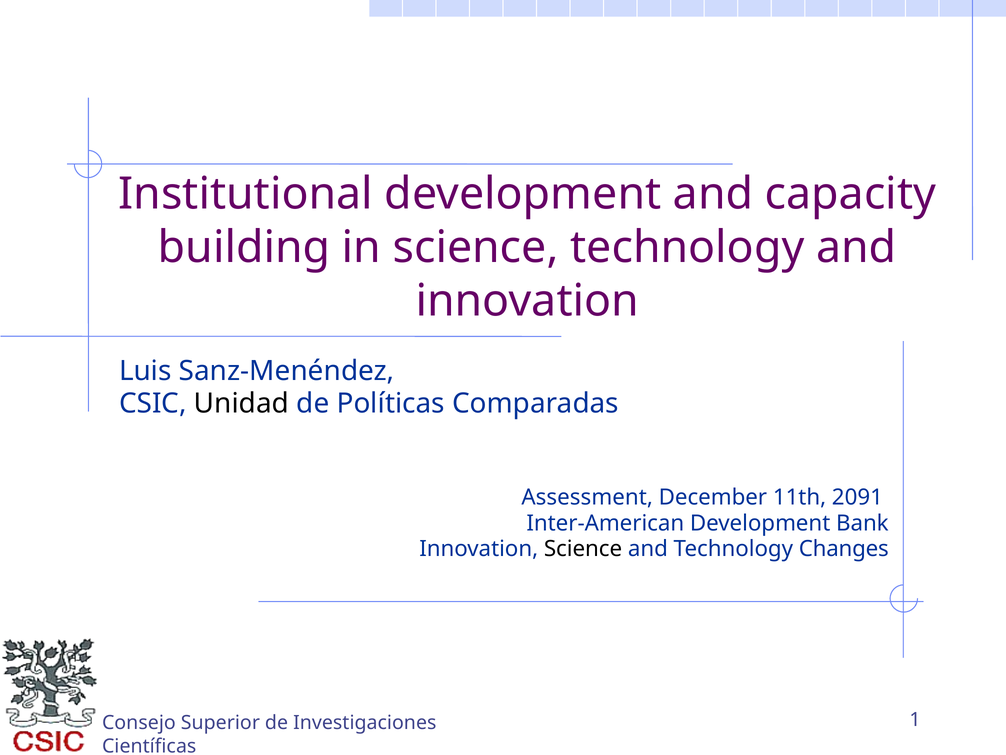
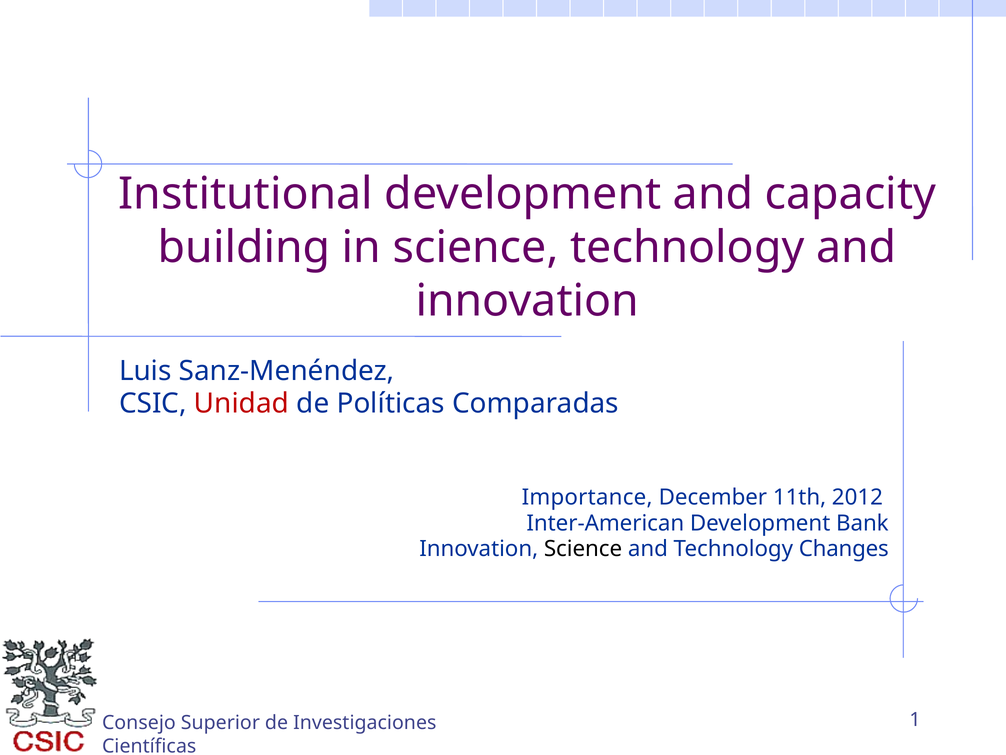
Unidad colour: black -> red (242, 403)
Assessment: Assessment -> Importance (587, 497)
2091: 2091 -> 2012 (857, 497)
